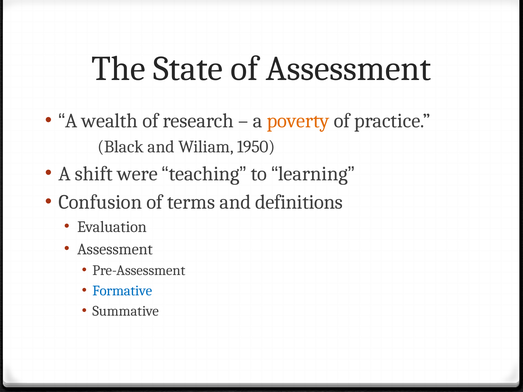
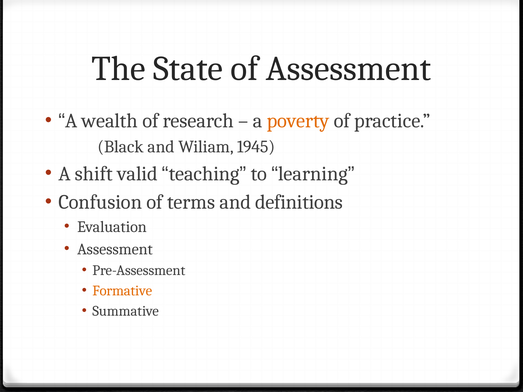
1950: 1950 -> 1945 (256, 147)
were: were -> valid (137, 174)
Formative colour: blue -> orange (122, 291)
